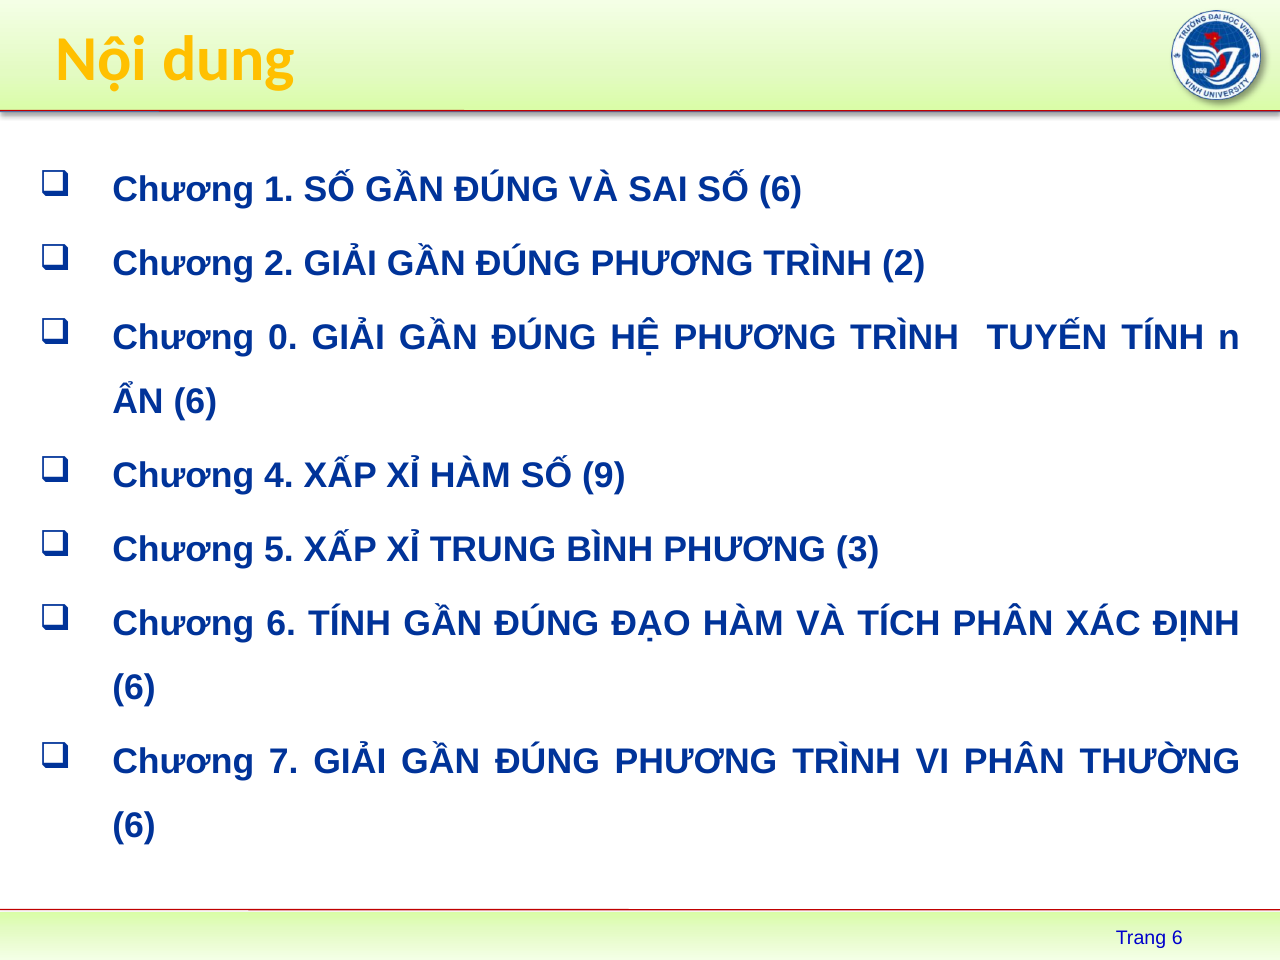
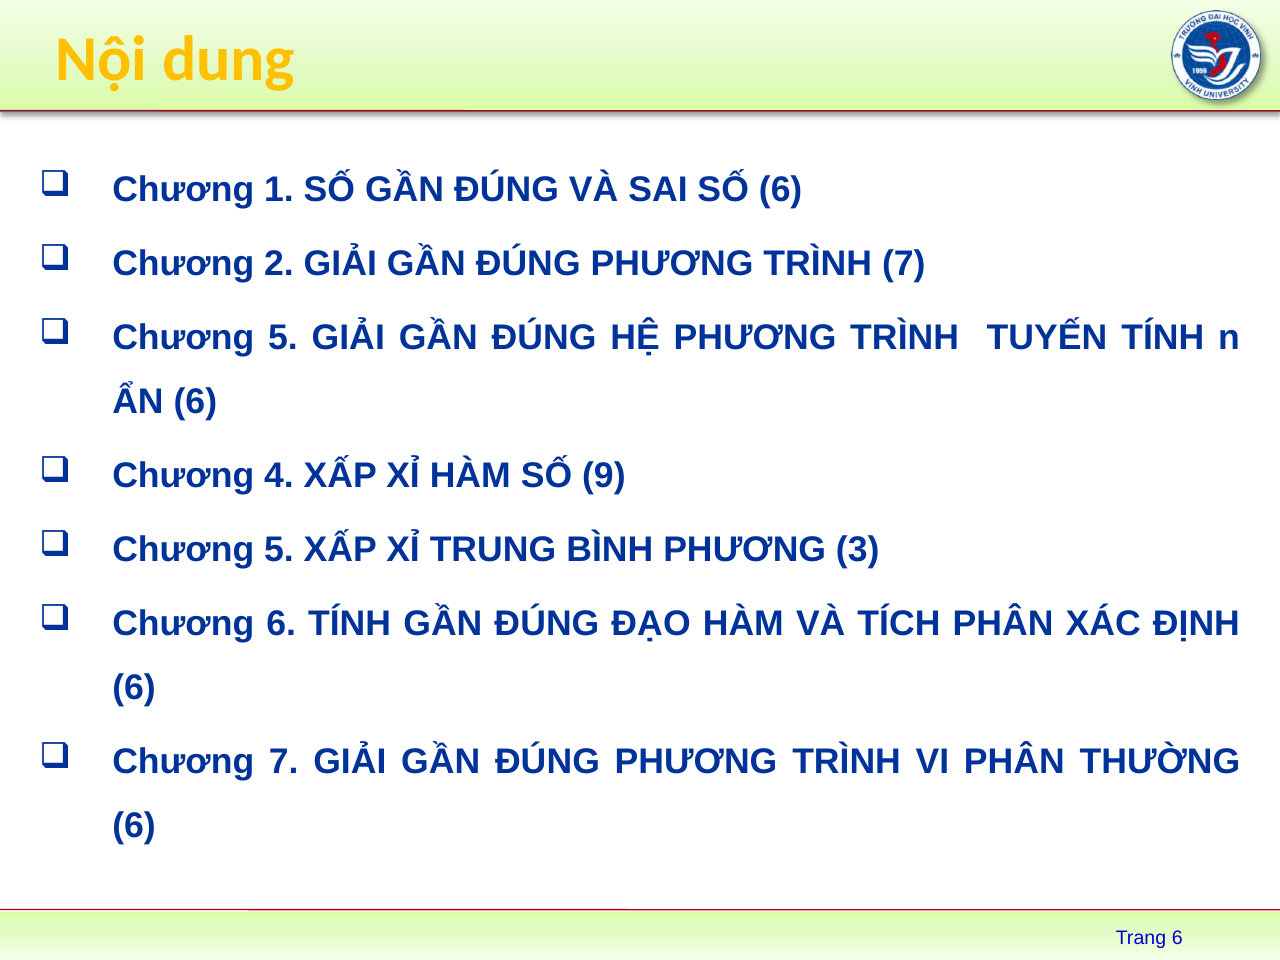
TRÌNH 2: 2 -> 7 (904, 264)
0: 0 -> 5 (283, 338)
